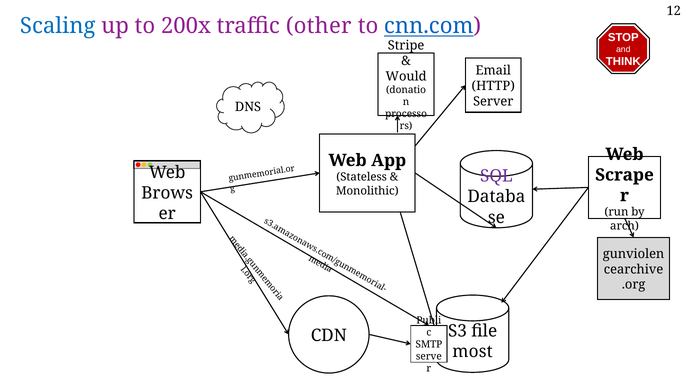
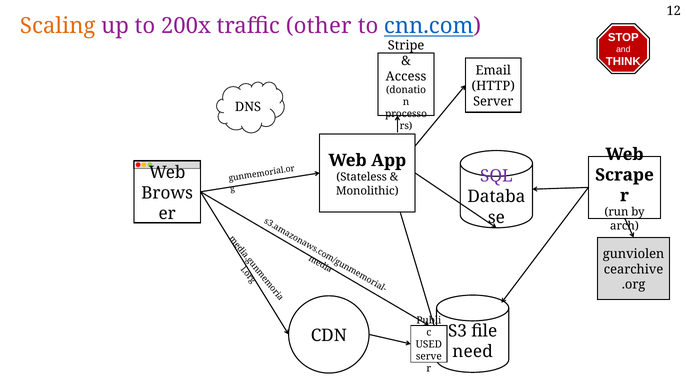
Scaling colour: blue -> orange (58, 26)
Would: Would -> Access (406, 77)
SMTP: SMTP -> USED (429, 345)
most: most -> need (473, 352)
